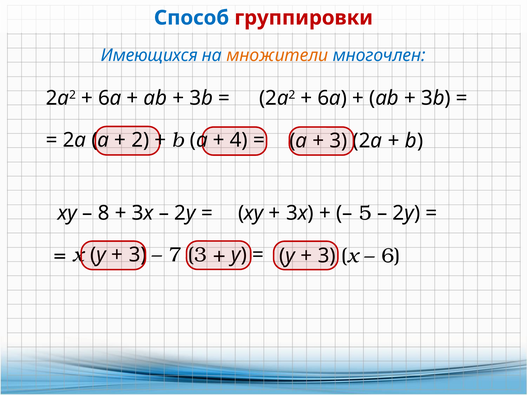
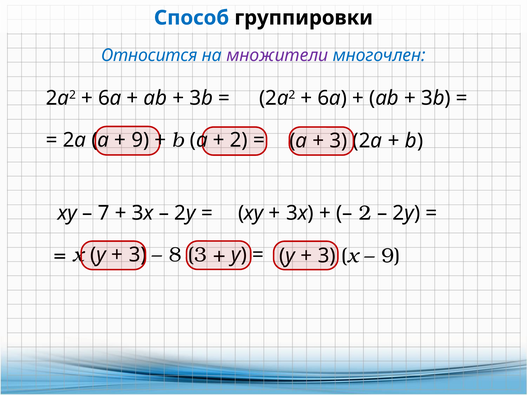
группировки colour: red -> black (304, 18)
Имеющихся: Имеющихся -> Относится (149, 55)
множители colour: orange -> purple (277, 55)
2: 2 -> 9 (140, 140)
4: 4 -> 2 (239, 140)
8: 8 -> 7 (104, 213)
5: 5 -> 2 (365, 213)
7: 7 -> 8 (175, 255)
6: 6 -> 9 (391, 256)
